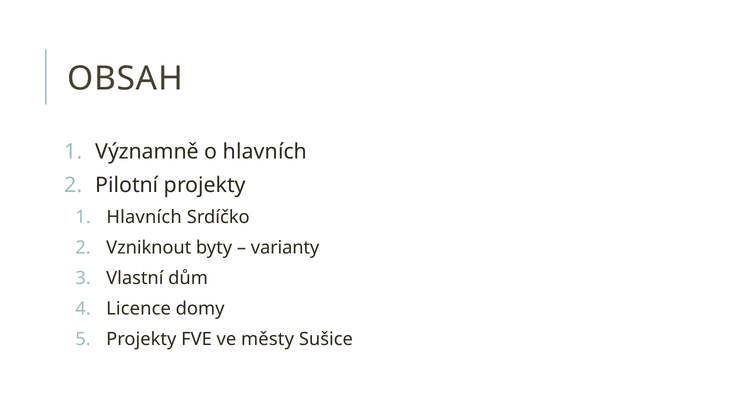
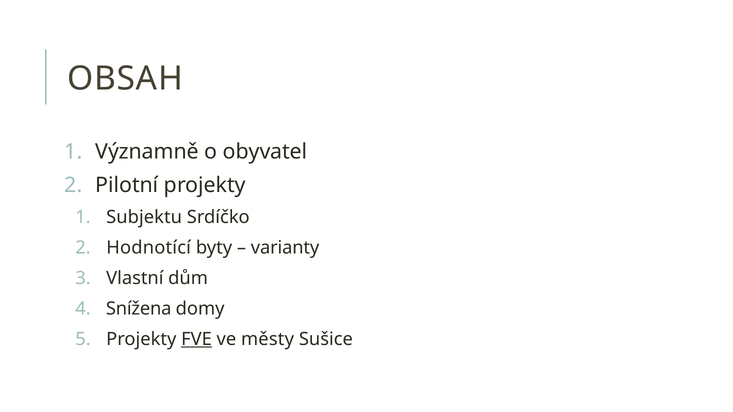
o hlavních: hlavních -> obyvatel (265, 152)
Hlavních: Hlavních -> Subjektu (144, 217)
Vzniknout: Vzniknout -> Hodnotící (149, 248)
Licence: Licence -> Snížena (139, 309)
FVE underline: none -> present (196, 339)
